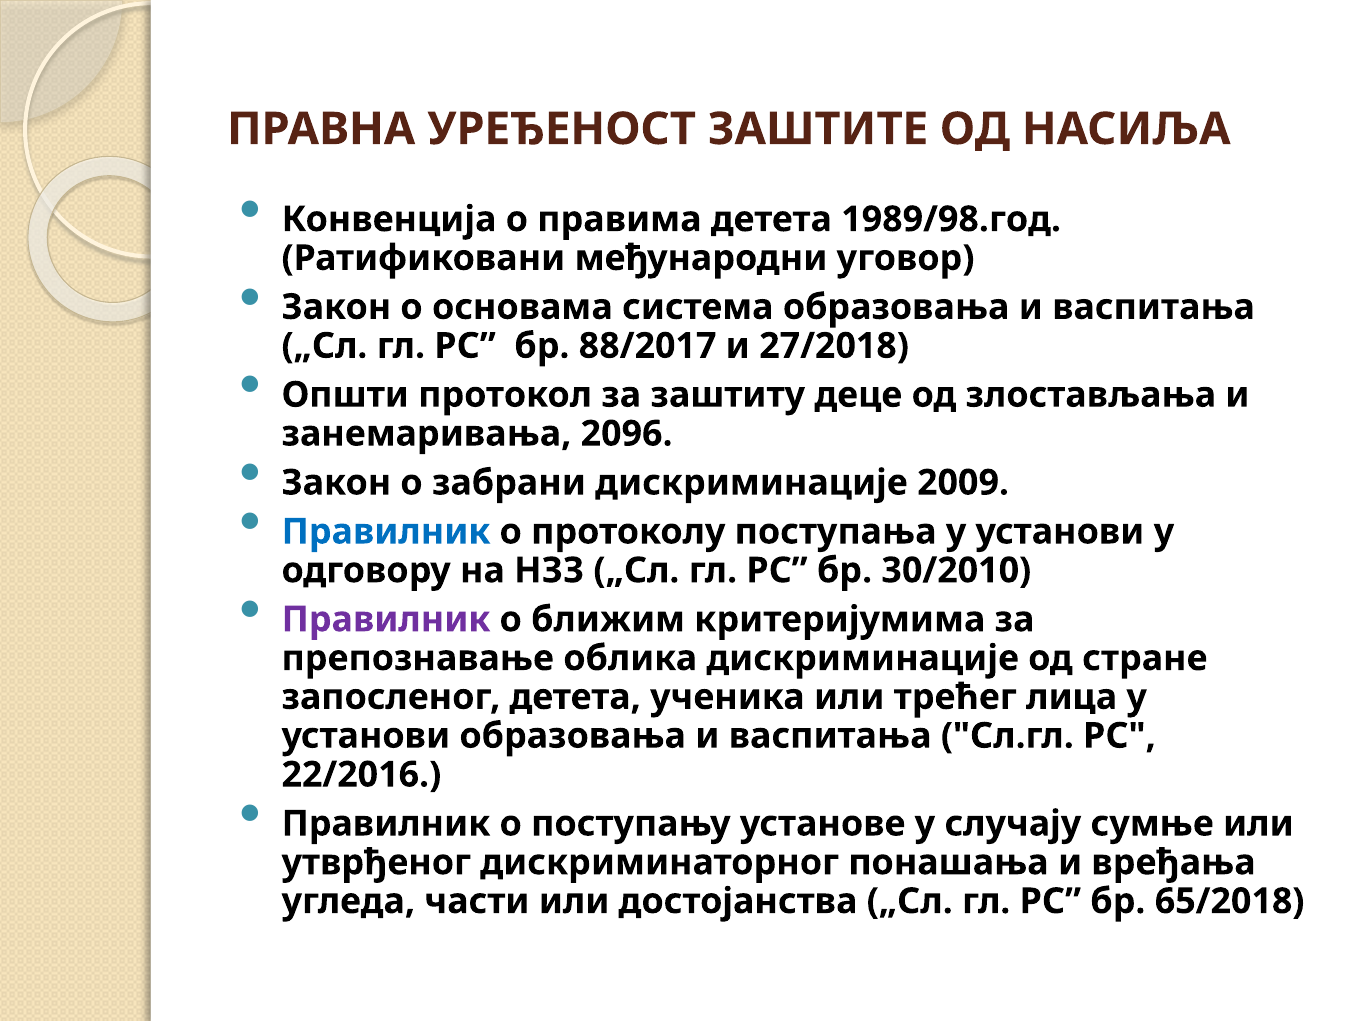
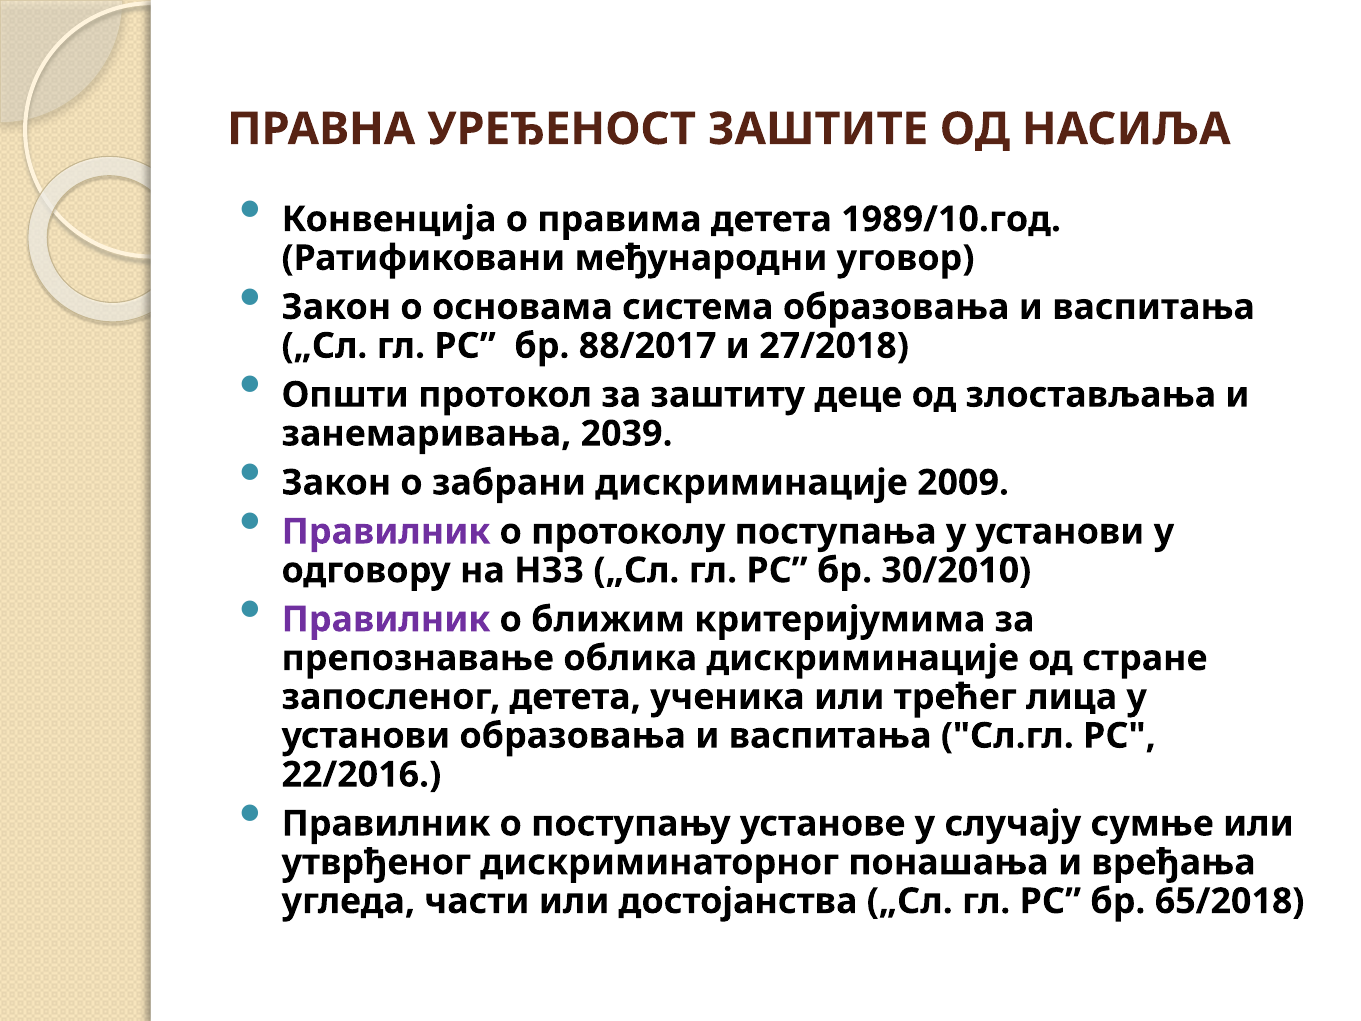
1989/98.год: 1989/98.год -> 1989/10.год (951, 219)
2096: 2096 -> 2039 (627, 434)
Правилник colour: blue -> purple (386, 532)
